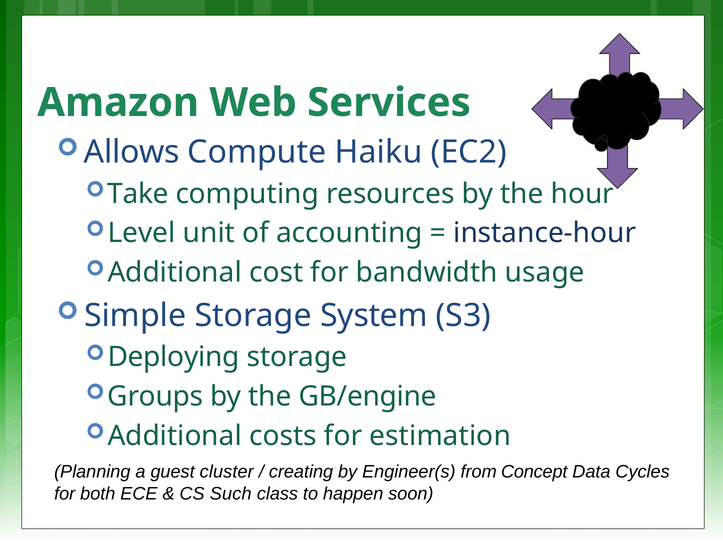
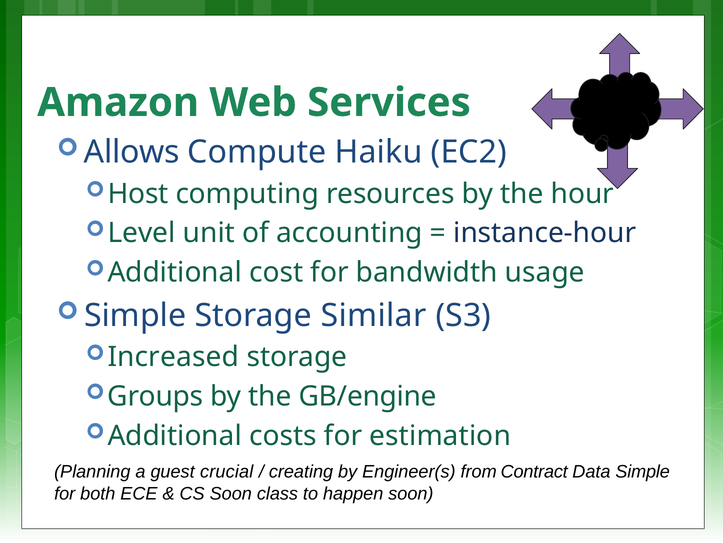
Take: Take -> Host (138, 194)
System: System -> Similar (374, 315)
Deploying: Deploying -> Increased (173, 356)
cluster: cluster -> crucial (227, 471)
Concept: Concept -> Contract (534, 471)
Data Cycles: Cycles -> Simple (643, 471)
CS Such: Such -> Soon (231, 493)
